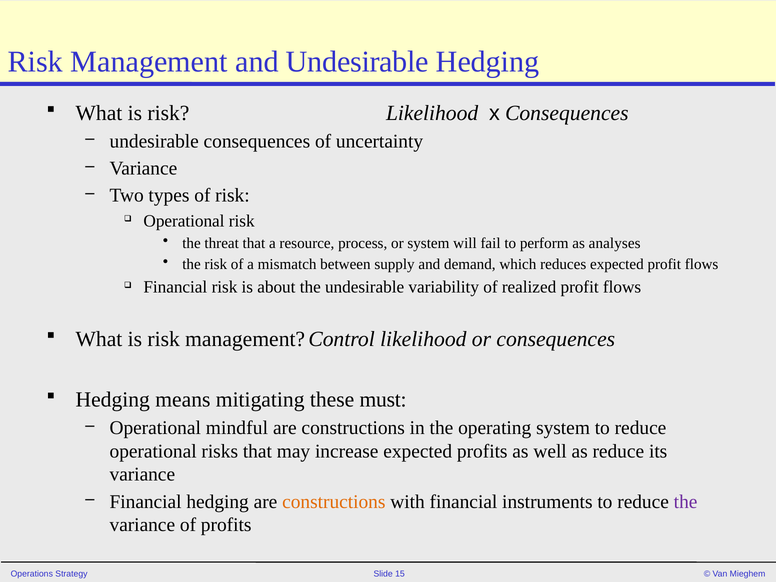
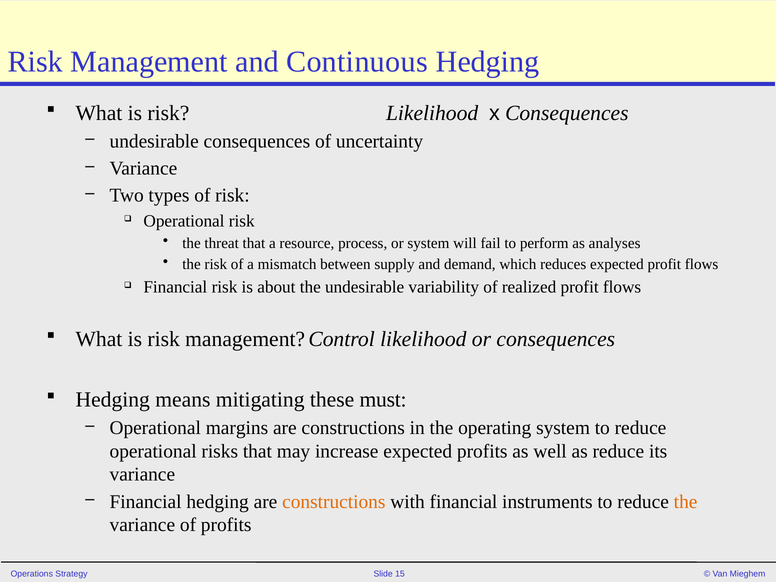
and Undesirable: Undesirable -> Continuous (357, 62)
mindful: mindful -> margins (237, 428)
the colour: purple -> orange (686, 502)
